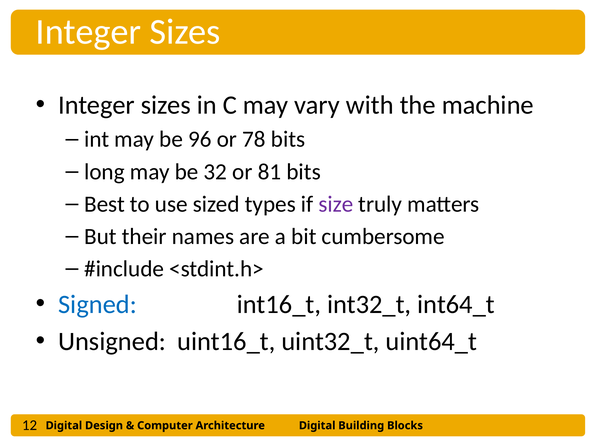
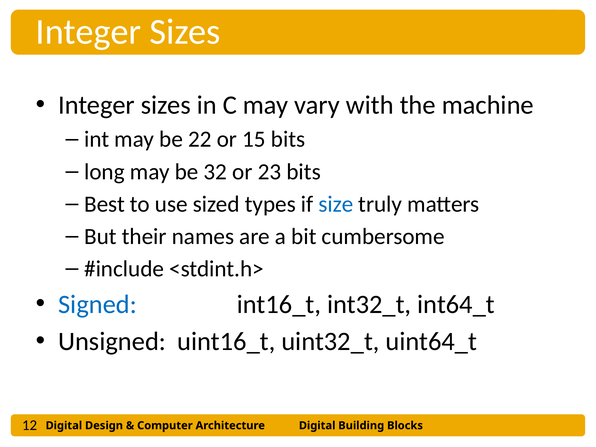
96: 96 -> 22 (200, 139)
78: 78 -> 15 (254, 139)
81: 81 -> 23 (270, 172)
size colour: purple -> blue (336, 204)
